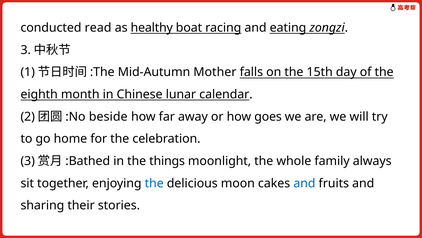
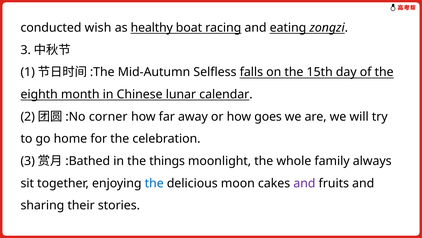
read: read -> wish (98, 28)
Mother: Mother -> Selfless (215, 72)
beside: beside -> corner (108, 116)
and colour: blue -> purple (304, 183)
